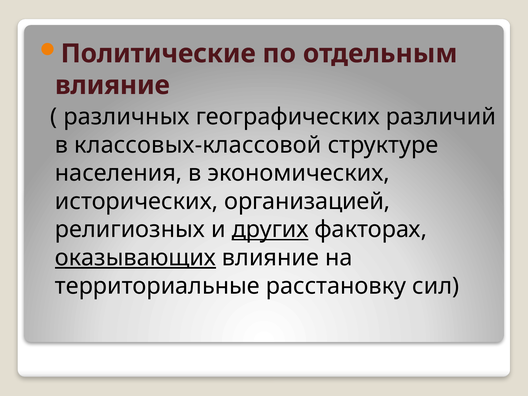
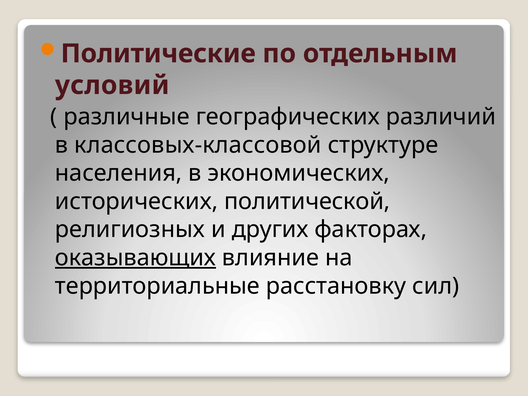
влияние: влияние -> условий (112, 85)
различных: различных -> различные (127, 117)
организацией: организацией -> политической (307, 201)
других underline: present -> none (270, 230)
